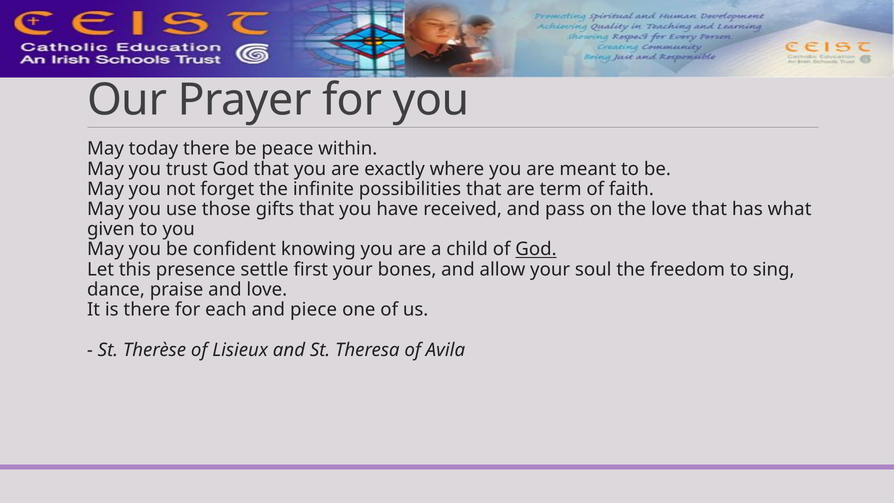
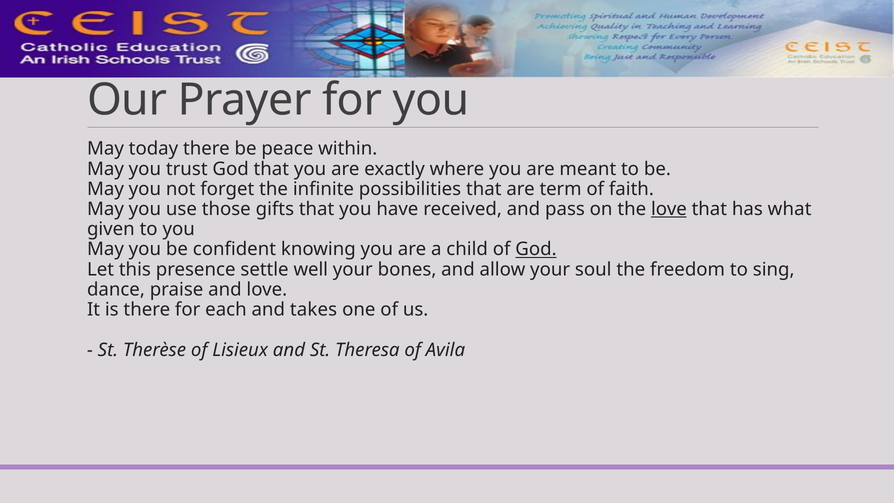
love underline: none -> present (669, 209)
first: first -> well (311, 269)
piece: piece -> takes (314, 310)
